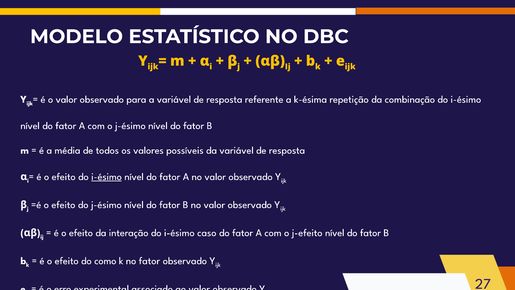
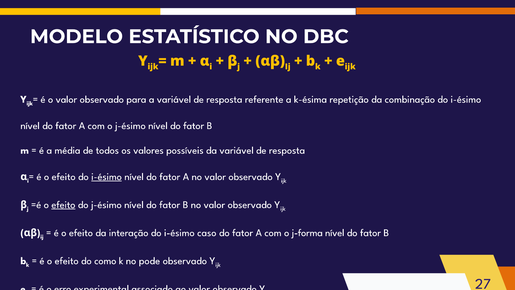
efeito underline: none -> present (63, 204)
j-efeito: j-efeito -> j-forma (307, 232)
no fator: fator -> pode (149, 261)
